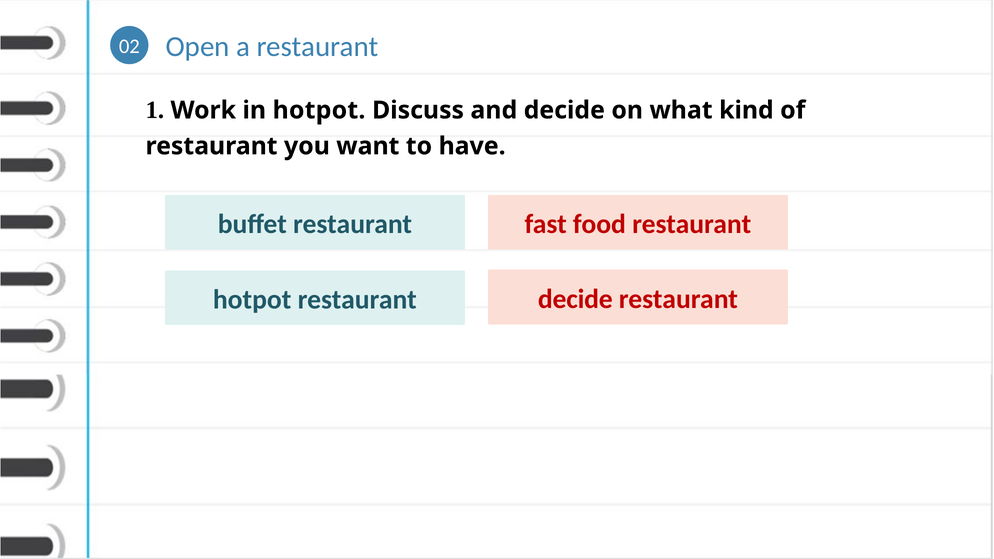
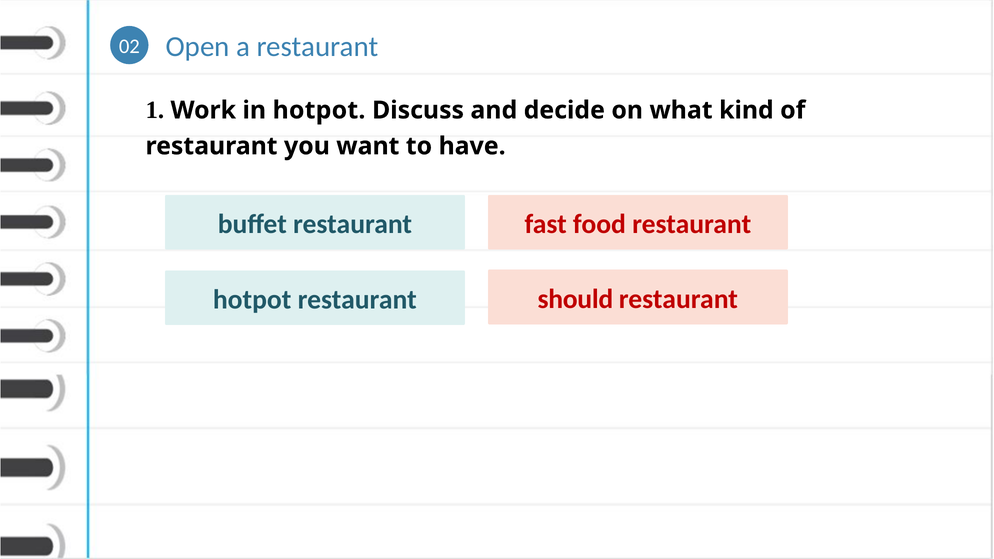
restaurant decide: decide -> should (575, 299)
